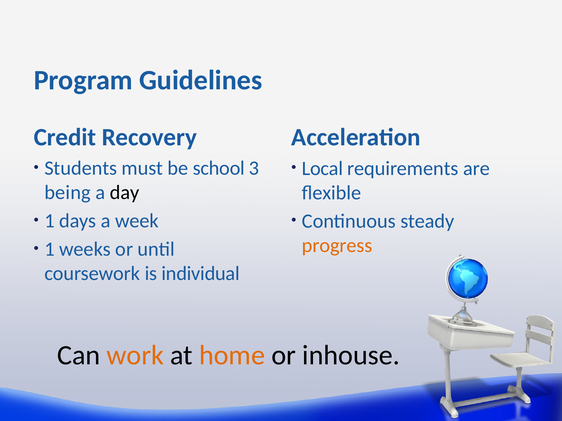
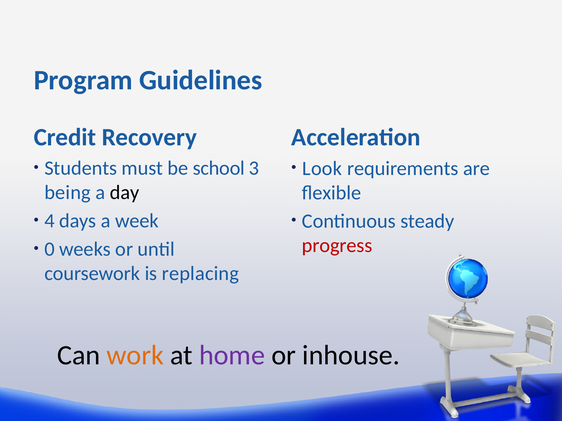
Local: Local -> Look (322, 169)
1: 1 -> 4 (49, 221)
progress colour: orange -> red (337, 246)
1: 1 -> 0 (49, 250)
individual: individual -> replacing (200, 274)
home colour: orange -> purple (232, 356)
